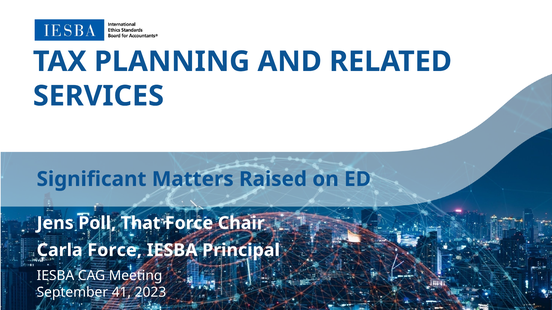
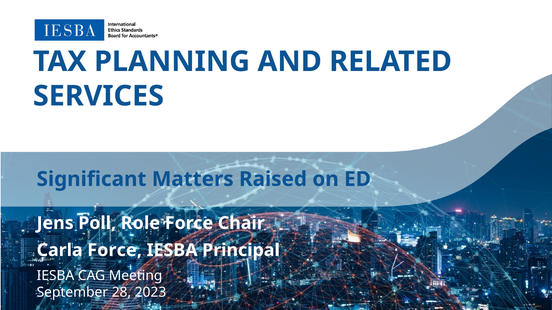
That: That -> Role (140, 223)
41: 41 -> 28 (121, 293)
